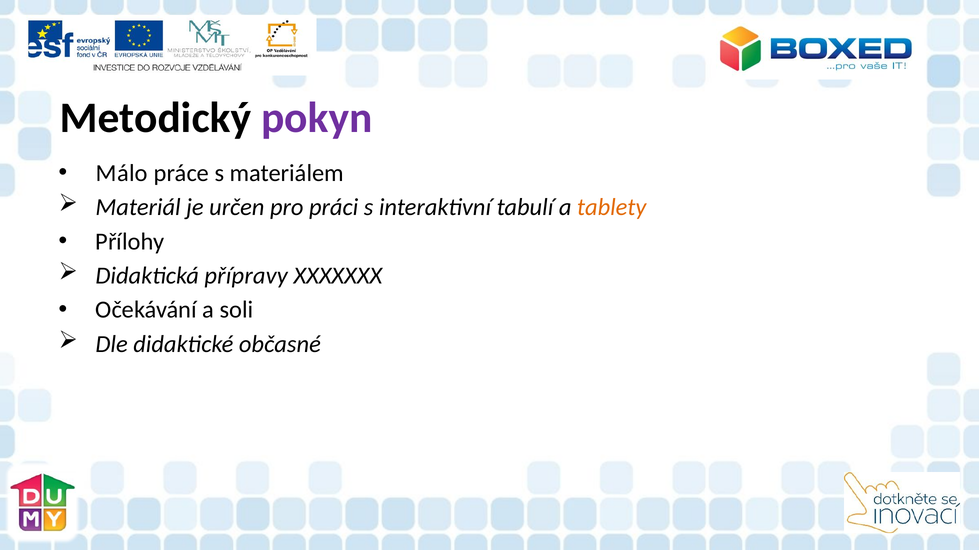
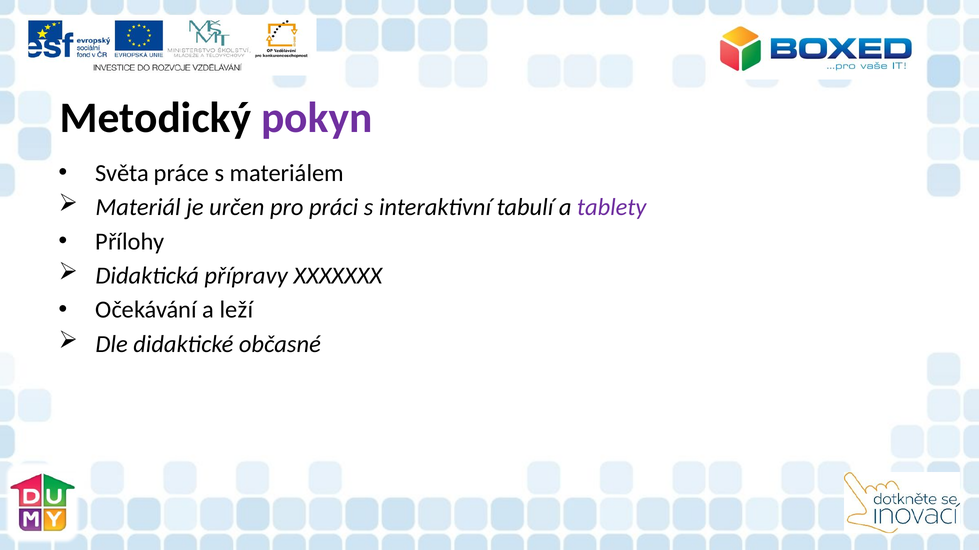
Málo: Málo -> Světa (122, 173)
tablety colour: orange -> purple (612, 208)
soli: soli -> leží (236, 310)
